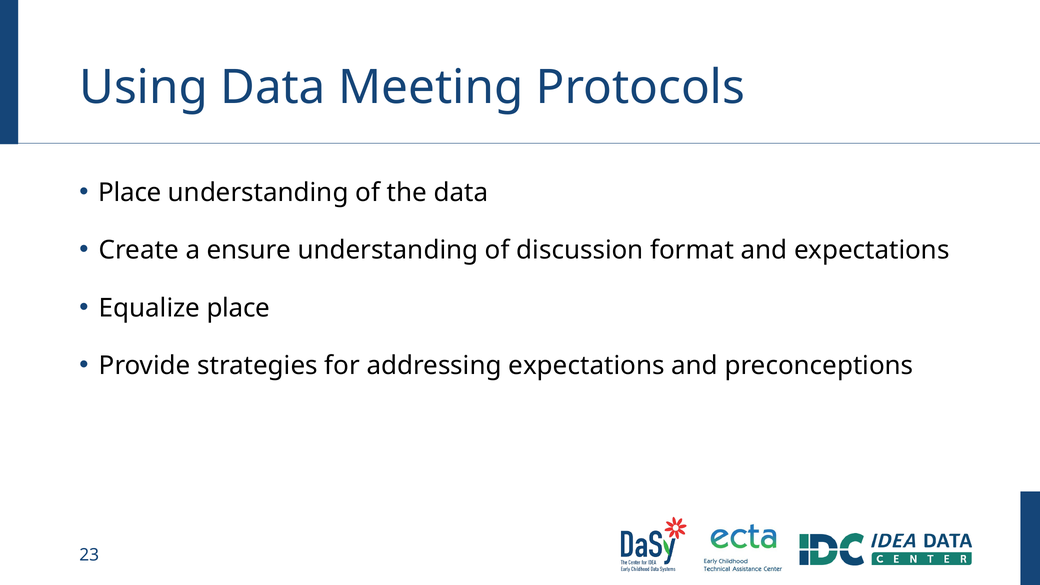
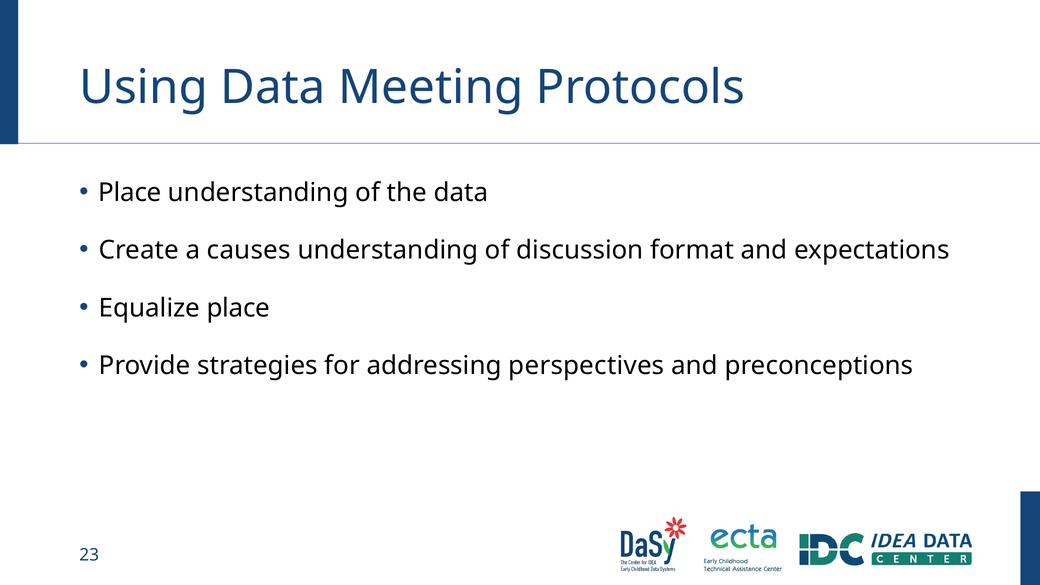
ensure: ensure -> causes (249, 250)
addressing expectations: expectations -> perspectives (586, 366)
